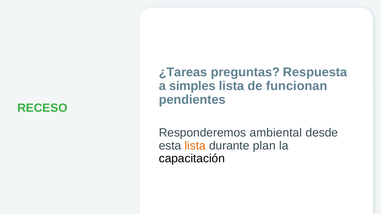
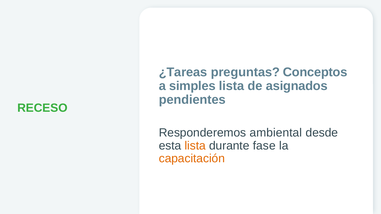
Respuesta: Respuesta -> Conceptos (315, 72)
funcionan: funcionan -> asignados (297, 86)
plan: plan -> fase (264, 146)
capacitación colour: black -> orange (192, 159)
